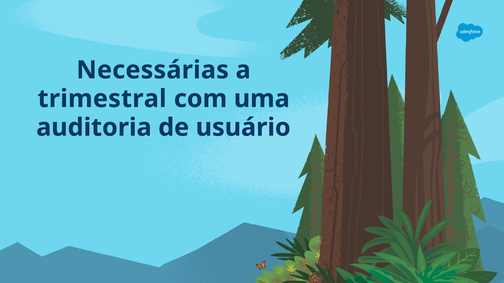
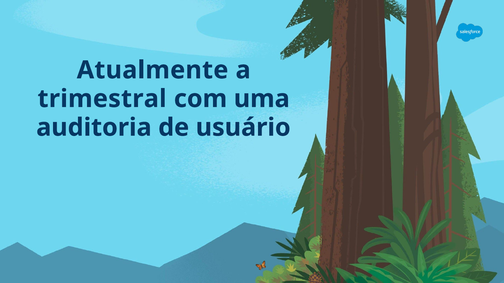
Necessárias: Necessárias -> Atualmente (153, 70)
